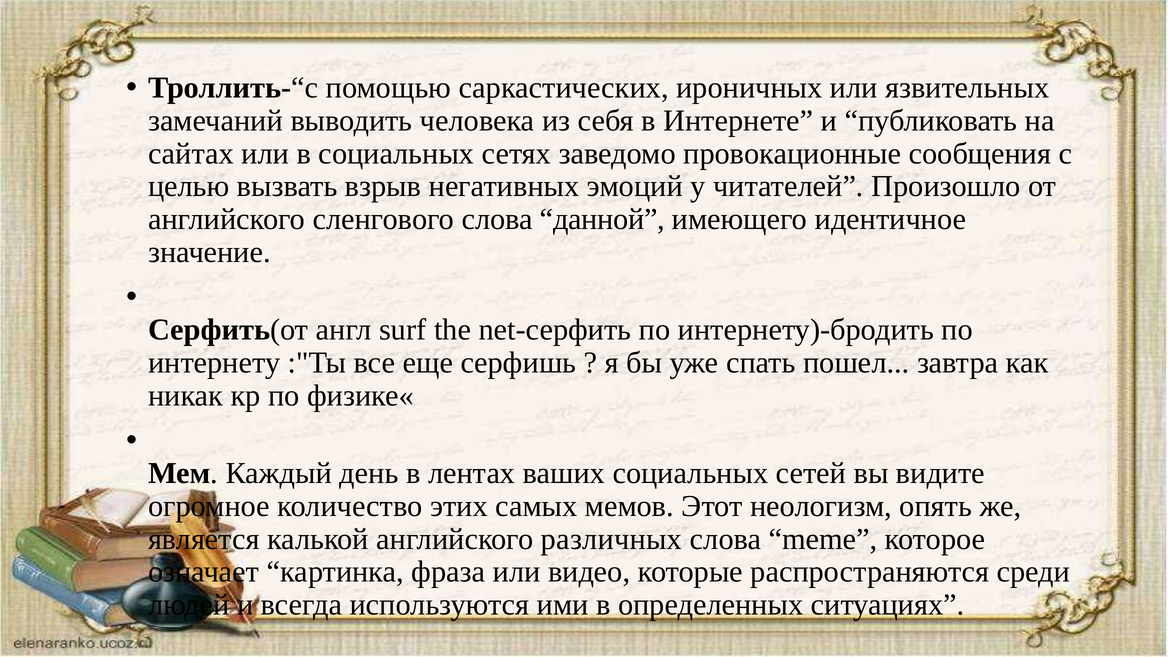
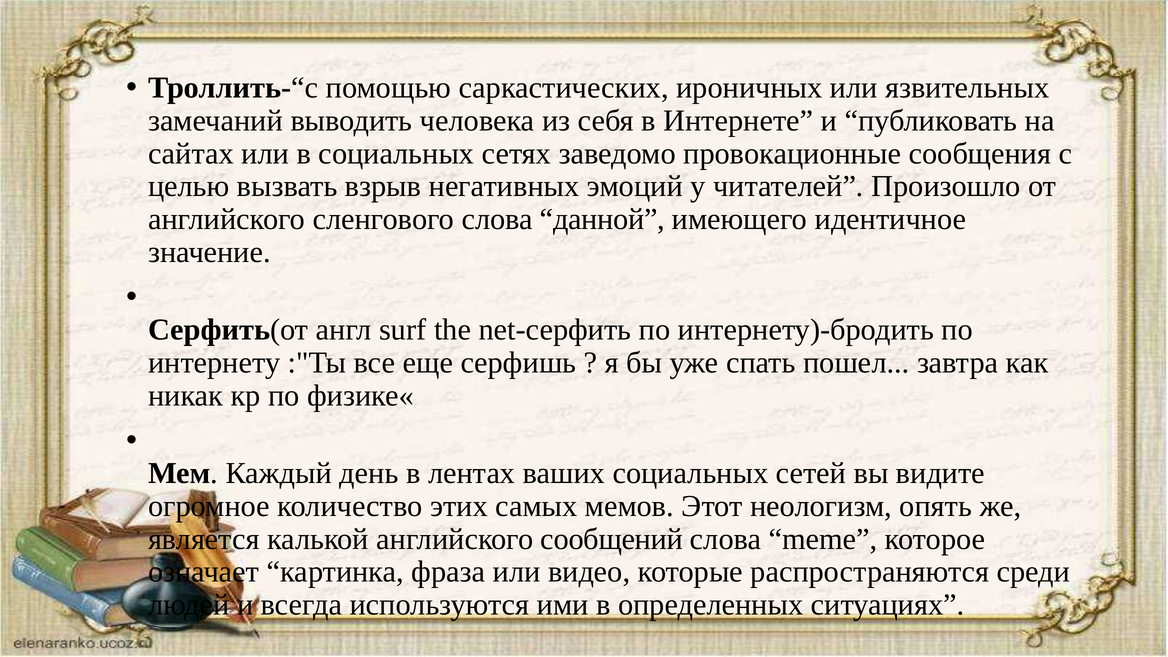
различных: различных -> сообщений (612, 539)
